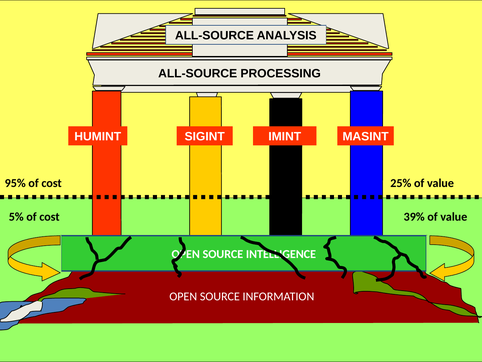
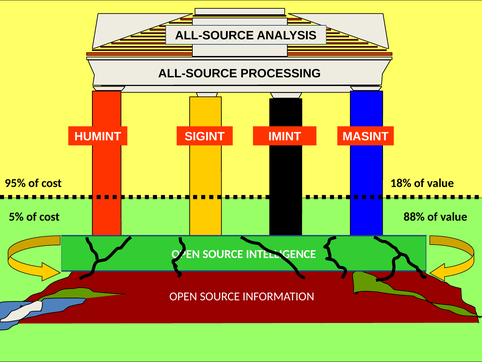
25%: 25% -> 18% (401, 183)
39%: 39% -> 88% (414, 216)
